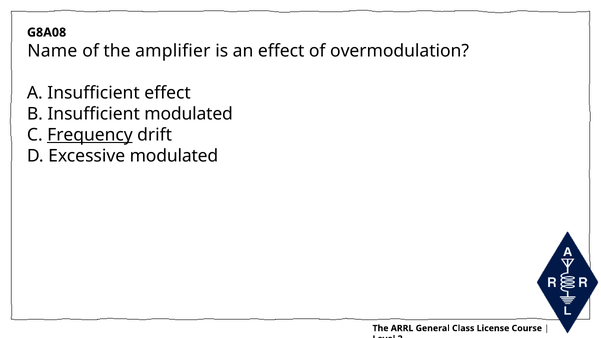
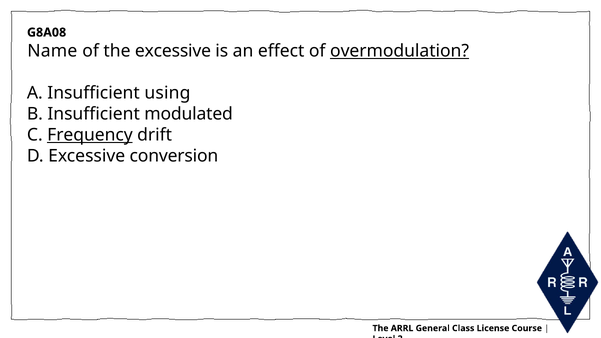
the amplifier: amplifier -> excessive (173, 51)
overmodulation underline: none -> present (400, 51)
Insufficient effect: effect -> using (167, 93)
Excessive modulated: modulated -> conversion (174, 156)
